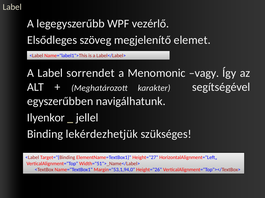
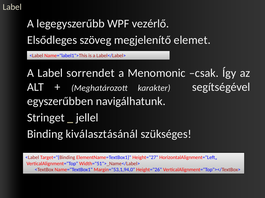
vagy: vagy -> csak (204, 73)
Ilyenkor: Ilyenkor -> Stringet (46, 118)
lekérdezhetjük: lekérdezhetjük -> kiválasztásánál (102, 135)
